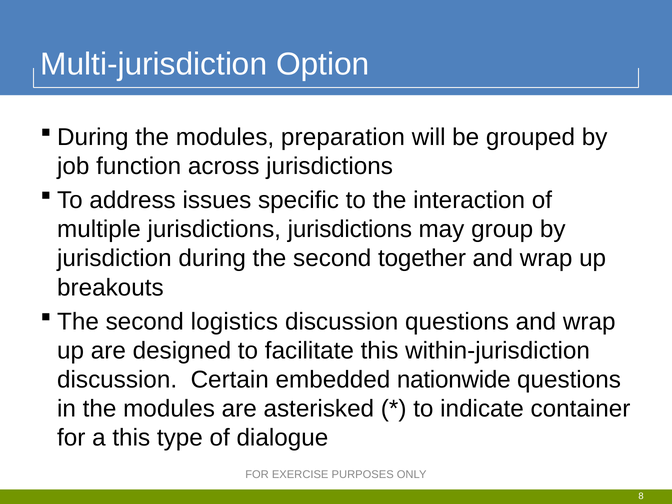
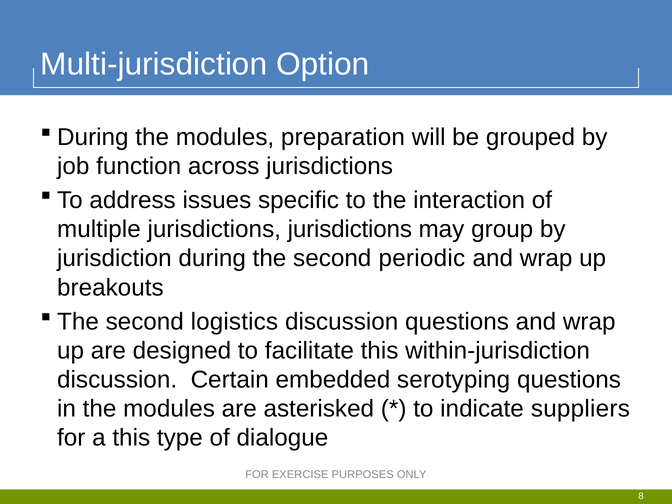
together: together -> periodic (422, 258)
nationwide: nationwide -> serotyping (454, 380)
container: container -> suppliers (580, 409)
